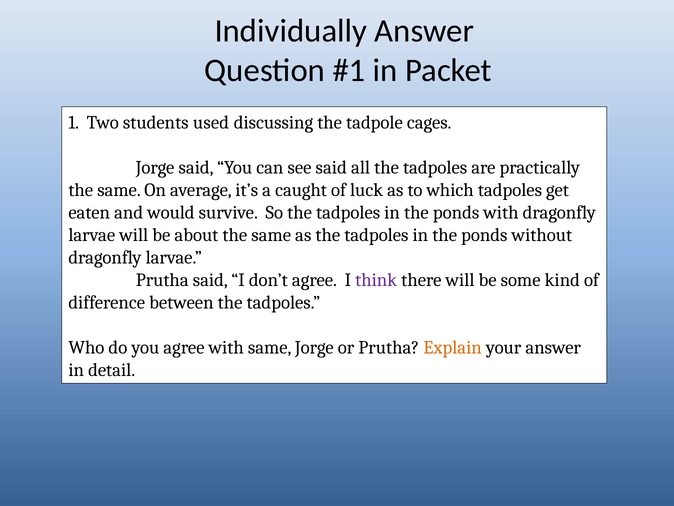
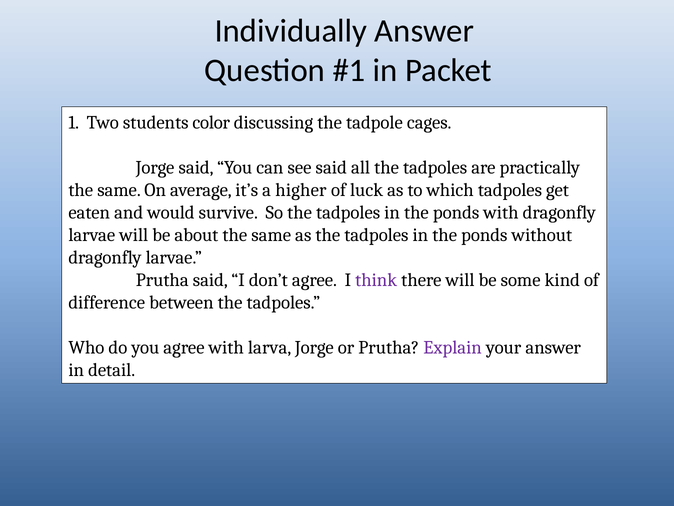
used: used -> color (211, 123)
caught: caught -> higher (301, 190)
with same: same -> larva (270, 347)
Explain colour: orange -> purple (453, 347)
